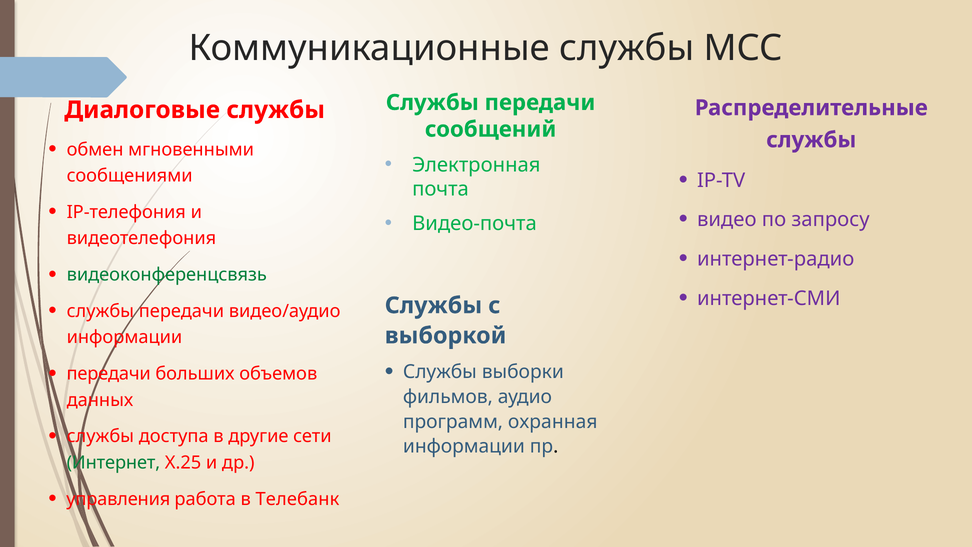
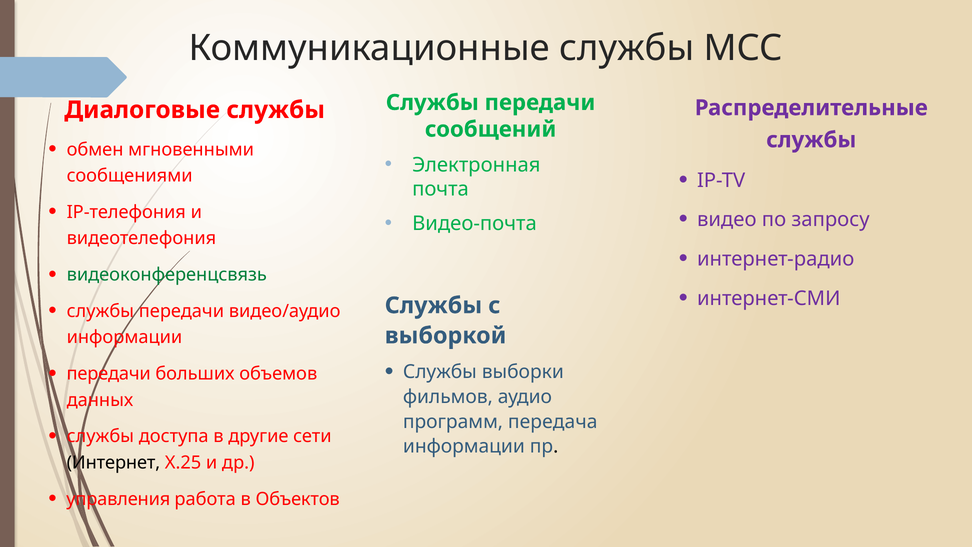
охранная: охранная -> передача (553, 421)
Интернет colour: green -> black (113, 462)
Телебанк: Телебанк -> Объектов (298, 499)
